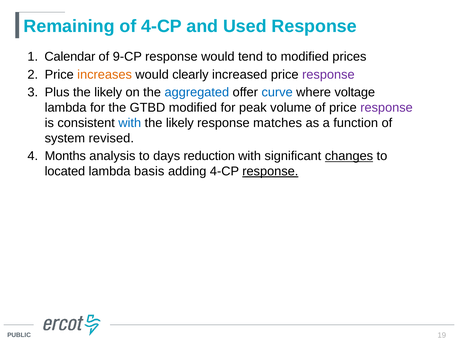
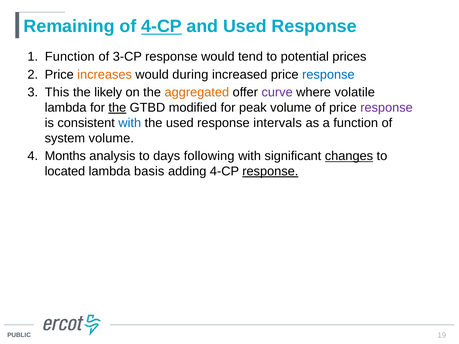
4-CP underline: none -> present (162, 26)
Calendar: Calendar -> Function (70, 57)
9-CP: 9-CP -> 3-CP (127, 57)
to modified: modified -> potential (305, 57)
clearly: clearly -> during (190, 75)
response colour: purple -> blue (328, 75)
Plus: Plus -> This (57, 92)
aggregated colour: blue -> orange (197, 92)
curve colour: blue -> purple (277, 92)
voltage: voltage -> volatile (355, 92)
the underline: none -> present (117, 108)
likely: likely -> used (180, 123)
matches: matches -> intervals (278, 123)
system revised: revised -> volume (111, 138)
reduction: reduction -> following (209, 156)
